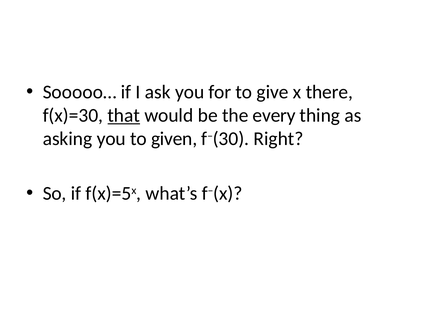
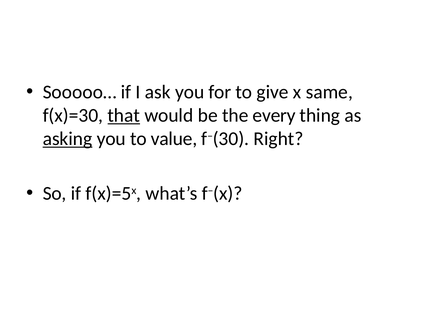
there: there -> same (329, 92)
asking underline: none -> present (68, 139)
given: given -> value (174, 139)
